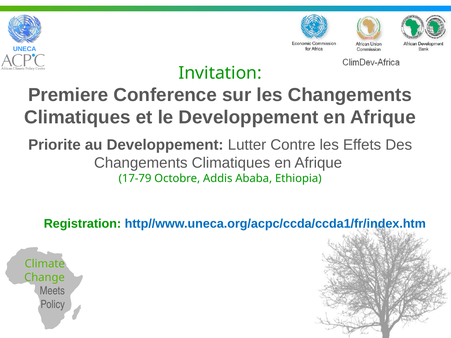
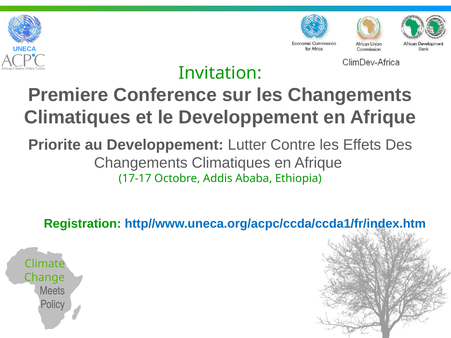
17-79: 17-79 -> 17-17 (135, 179)
